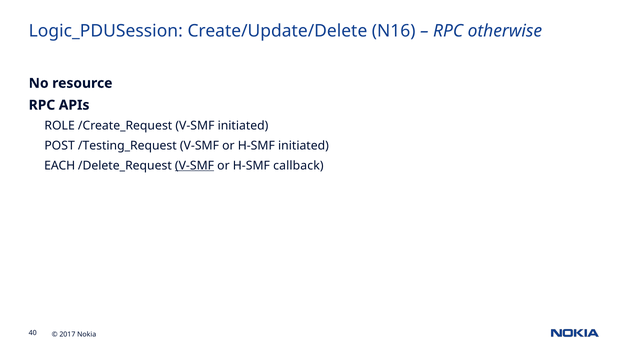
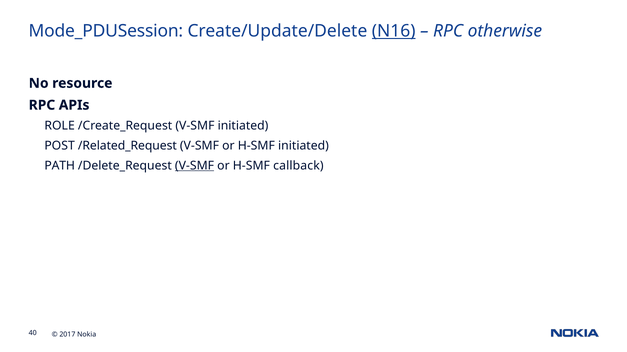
Logic_PDUSession: Logic_PDUSession -> Mode_PDUSession (106, 31)
N16 underline: none -> present (394, 31)
/Testing_Request: /Testing_Request -> /Related_Request (127, 146)
EACH: EACH -> PATH (60, 166)
